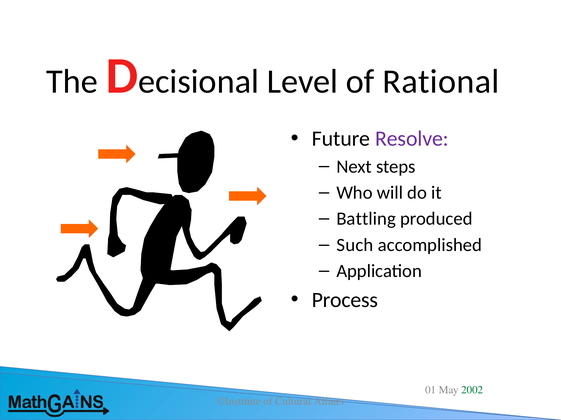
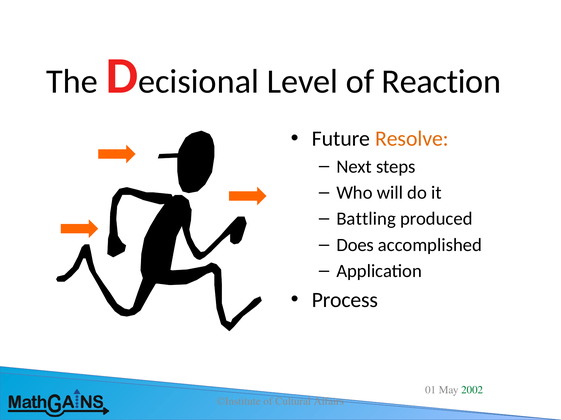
Rational: Rational -> Reaction (441, 82)
Resolve colour: purple -> orange (412, 139)
Such: Such -> Does (355, 245)
